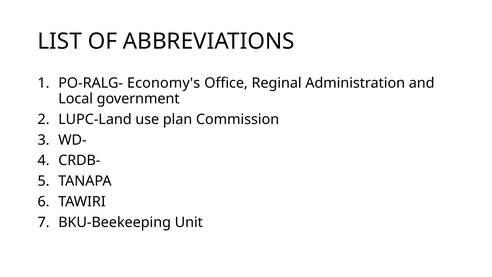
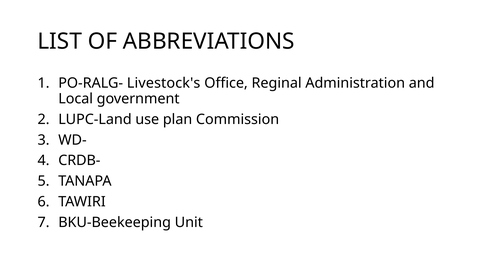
Economy's: Economy's -> Livestock's (164, 83)
